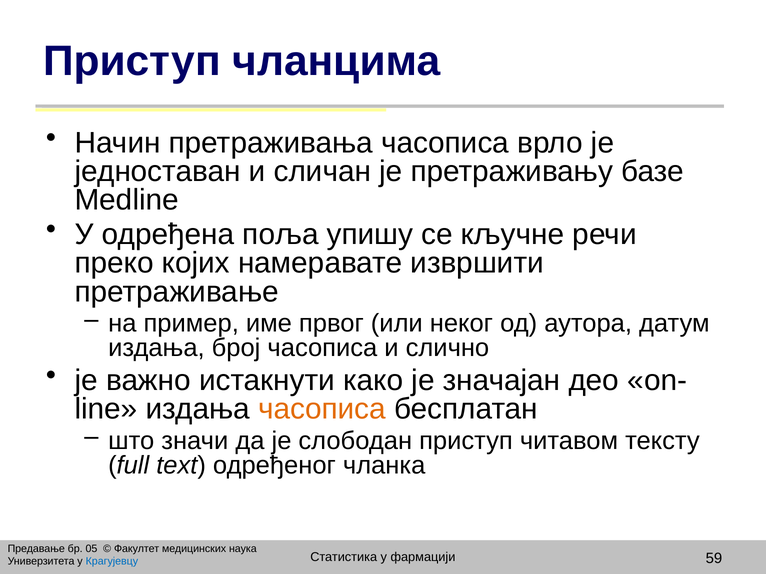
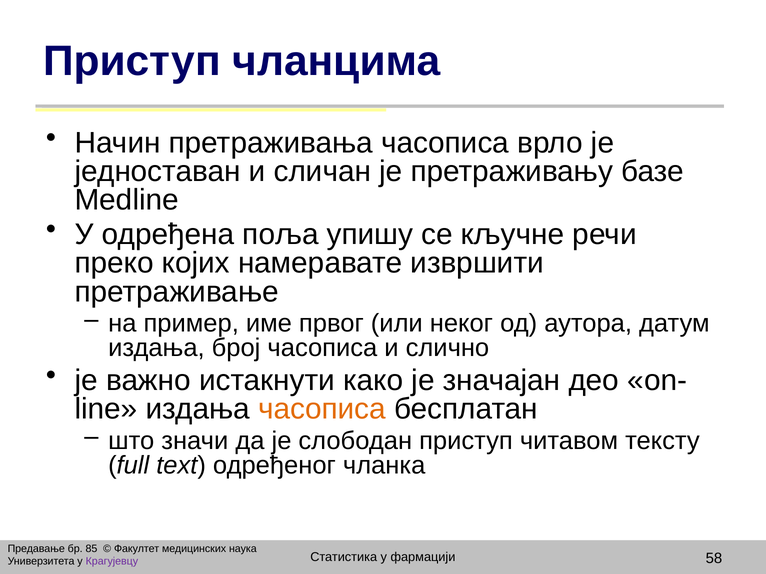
05: 05 -> 85 (91, 549)
59: 59 -> 58 (714, 559)
Крагујевцу colour: blue -> purple (112, 562)
